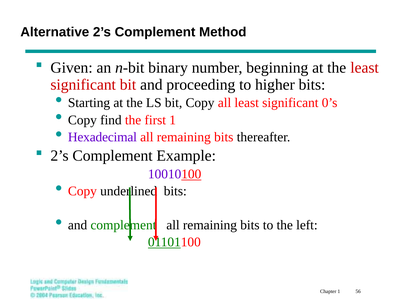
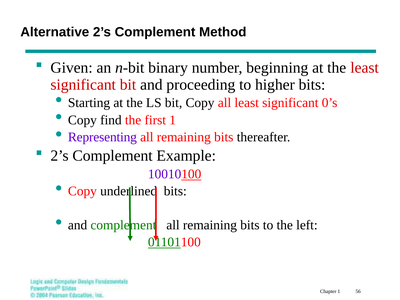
Hexadecimal: Hexadecimal -> Representing (102, 137)
